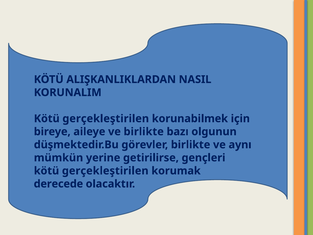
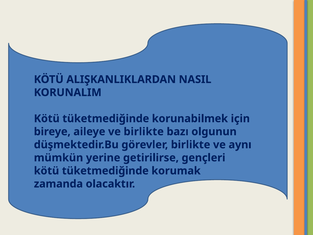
gerçekleştirilen: gerçekleştirilen -> tüketmediğinde (106, 118)
gerçekleştirilen: gerçekleştirilen -> tüketmediğinde (105, 171)
derecede: derecede -> zamanda (58, 184)
